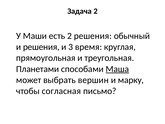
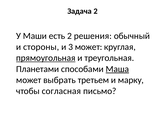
и решения: решения -> стороны (41, 47)
3 время: время -> может (89, 47)
прямоугольная underline: none -> present (46, 58)
вершин: вершин -> третьем (93, 80)
